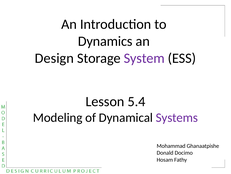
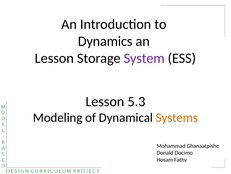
Design: Design -> Lesson (54, 58)
5.4: 5.4 -> 5.3 (136, 101)
Systems colour: purple -> orange (177, 117)
